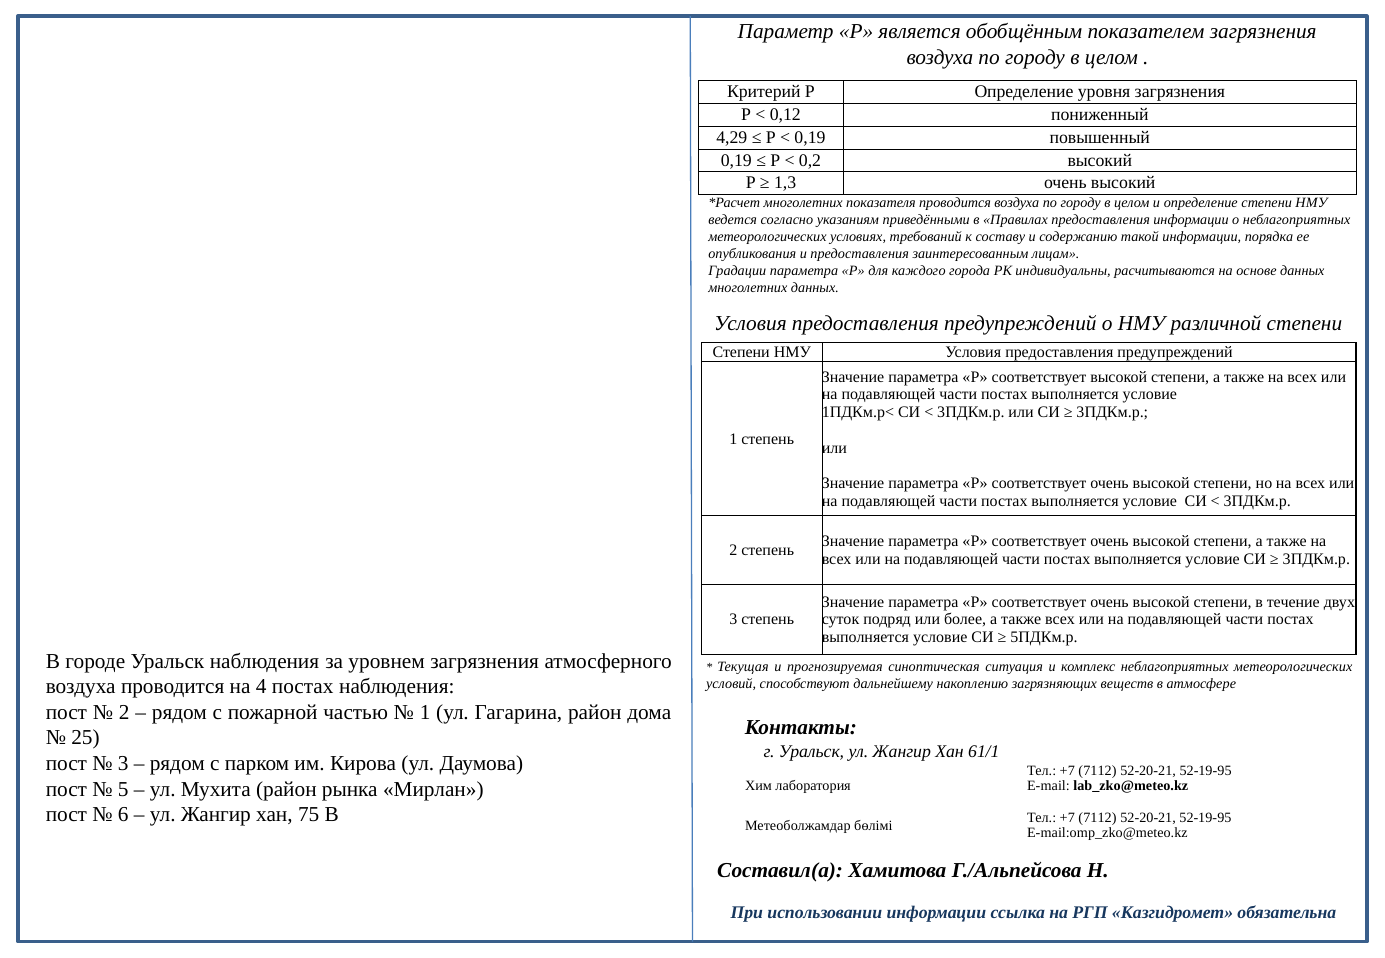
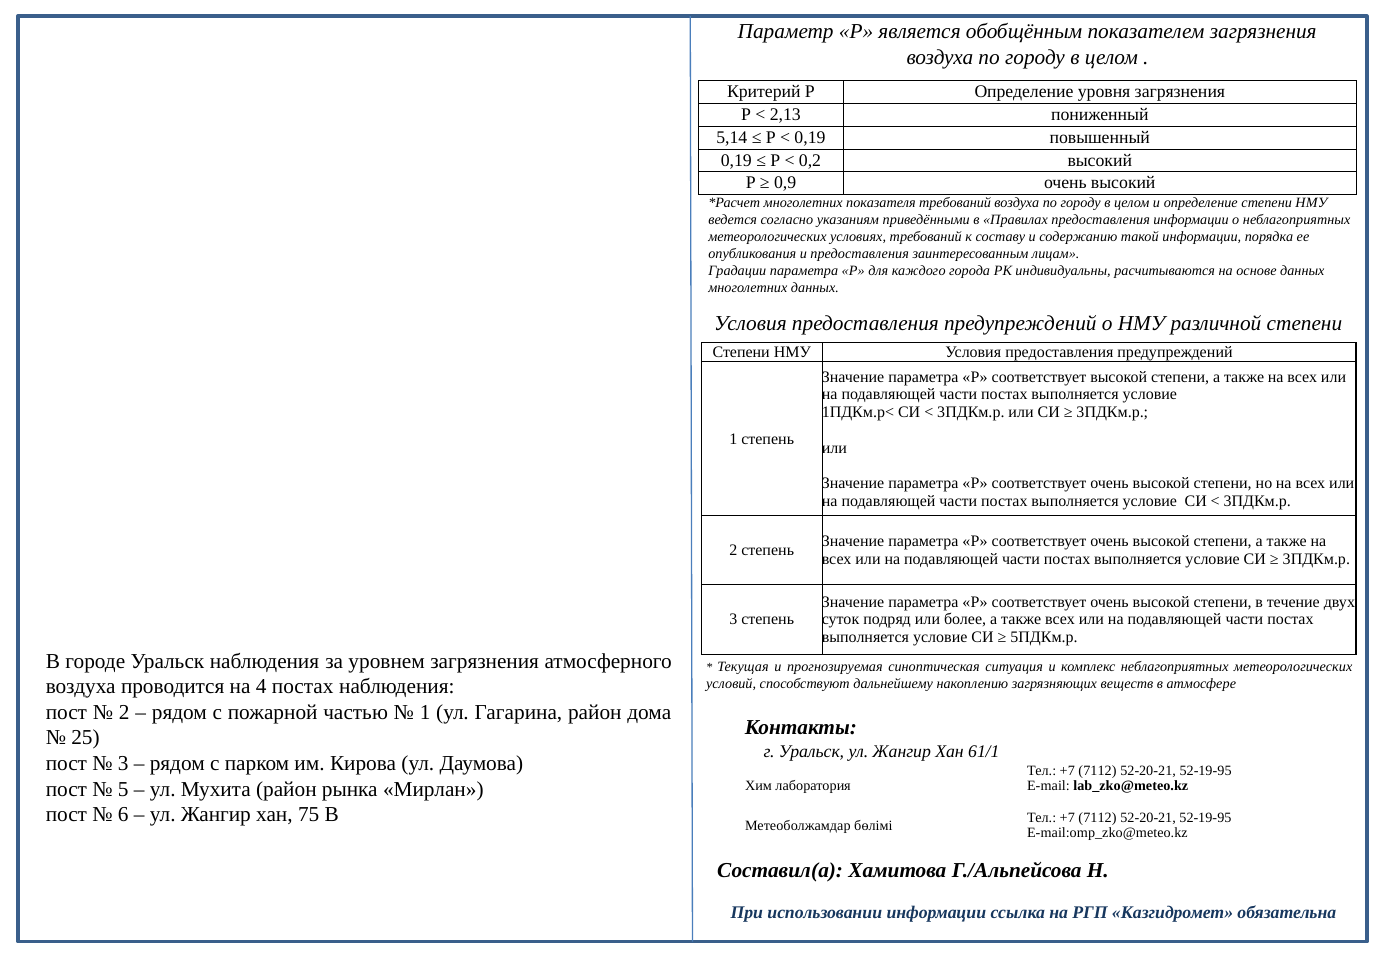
0,12: 0,12 -> 2,13 (785, 115)
4,29: 4,29 -> 5,14 (732, 137)
1,3: 1,3 -> 0,9 (785, 183)
показателя проводится: проводится -> требований (955, 203)
